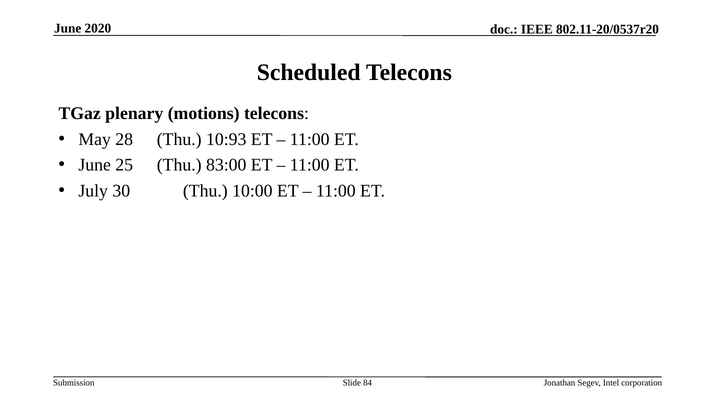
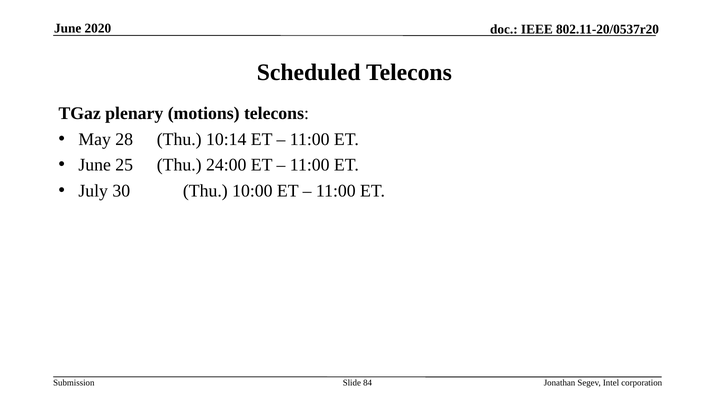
10:93: 10:93 -> 10:14 (226, 139)
83:00: 83:00 -> 24:00 (226, 165)
